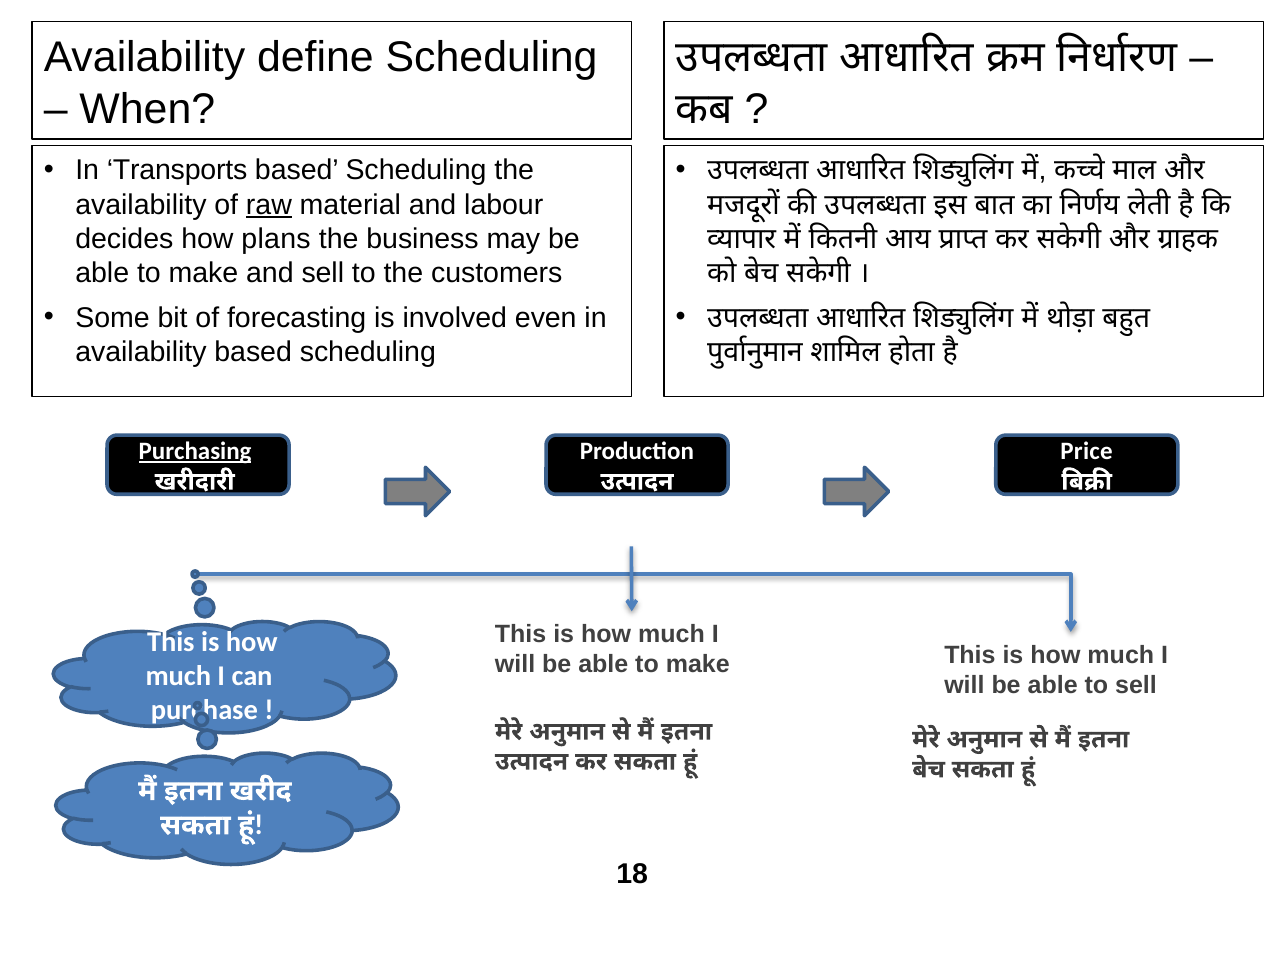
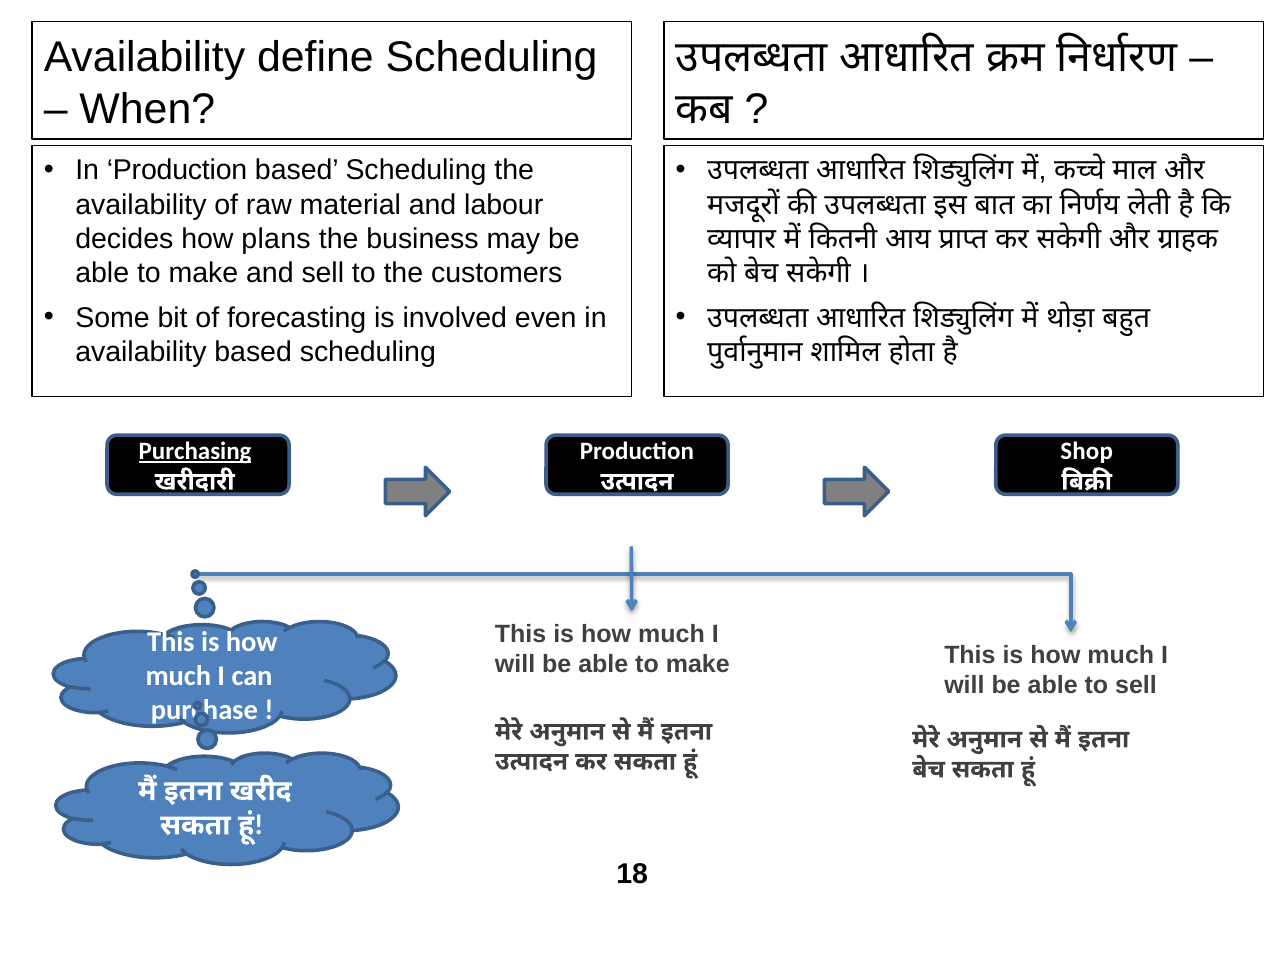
In Transports: Transports -> Production (177, 170)
raw underline: present -> none (269, 205)
Price: Price -> Shop (1087, 451)
